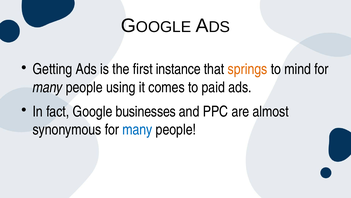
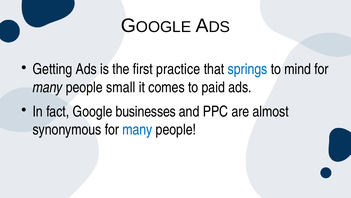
instance: instance -> practice (178, 69)
springs colour: orange -> blue (248, 69)
using: using -> small (121, 87)
